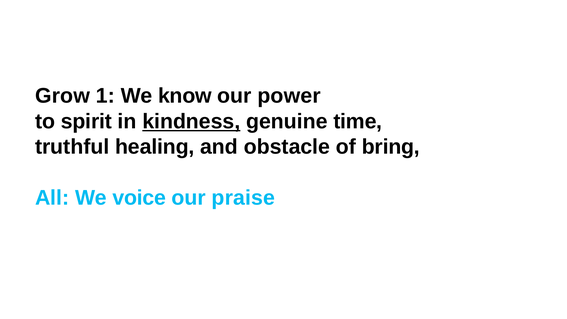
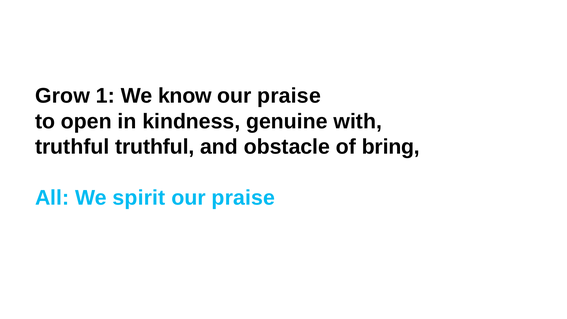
power: power -> praise (289, 96)
spirit: spirit -> open (86, 121)
kindness underline: present -> none (191, 121)
time: time -> with (358, 121)
truthful healing: healing -> truthful (155, 147)
voice: voice -> spirit (139, 198)
